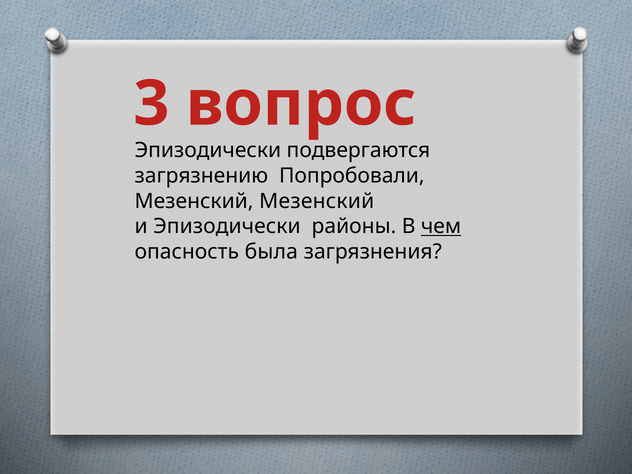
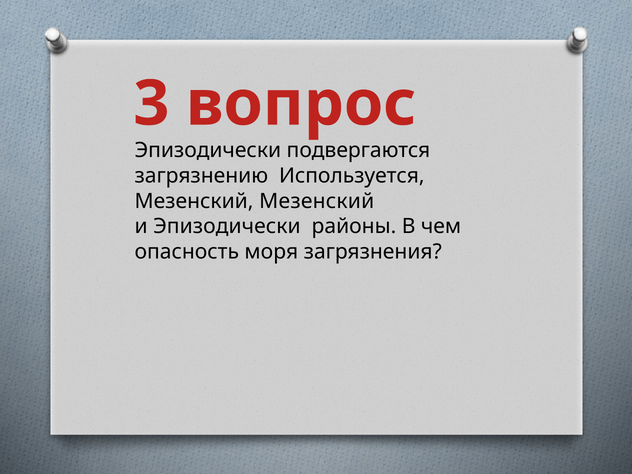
Попробовали: Попробовали -> Используется (352, 176)
чем underline: present -> none (441, 226)
была: была -> моря (271, 252)
